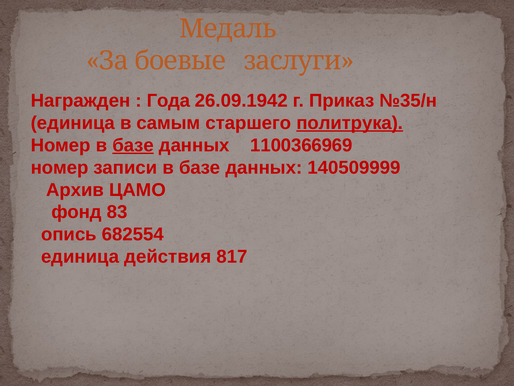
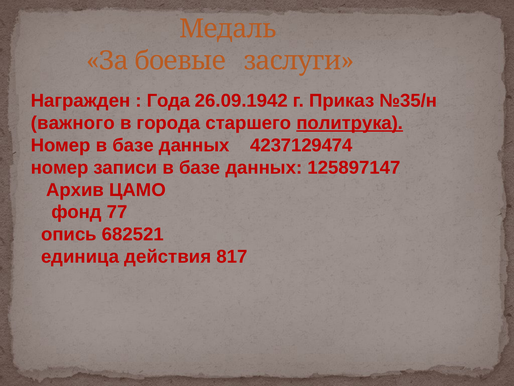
единица: единица -> важного (73, 123)
самым: самым -> города (168, 123)
базе underline: present -> none (133, 145)
1100366969: 1100366969 -> 4237129474 (301, 145)
140509999: 140509999 -> 125897147 (354, 167)
83: 83 -> 77 (117, 212)
682554: 682554 -> 682521 (133, 234)
